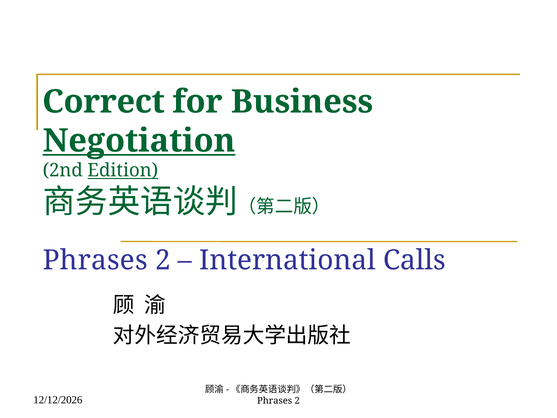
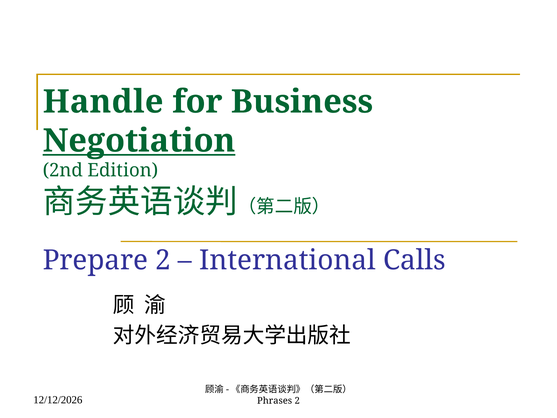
Correct: Correct -> Handle (103, 102)
Edition underline: present -> none (123, 170)
Phrases: Phrases -> Prepare (95, 260)
